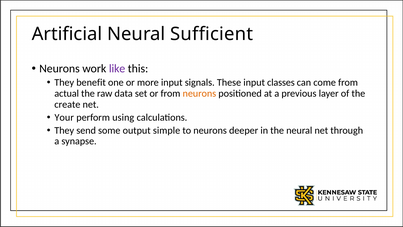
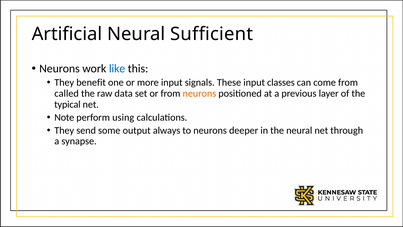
like colour: purple -> blue (117, 69)
actual: actual -> called (67, 93)
create: create -> typical (67, 104)
Your: Your -> Note (64, 117)
simple: simple -> always (167, 130)
